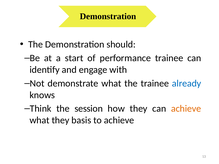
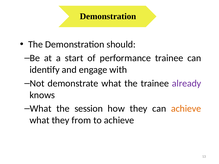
already colour: blue -> purple (187, 83)
Think: Think -> What (41, 109)
basis: basis -> from (81, 120)
